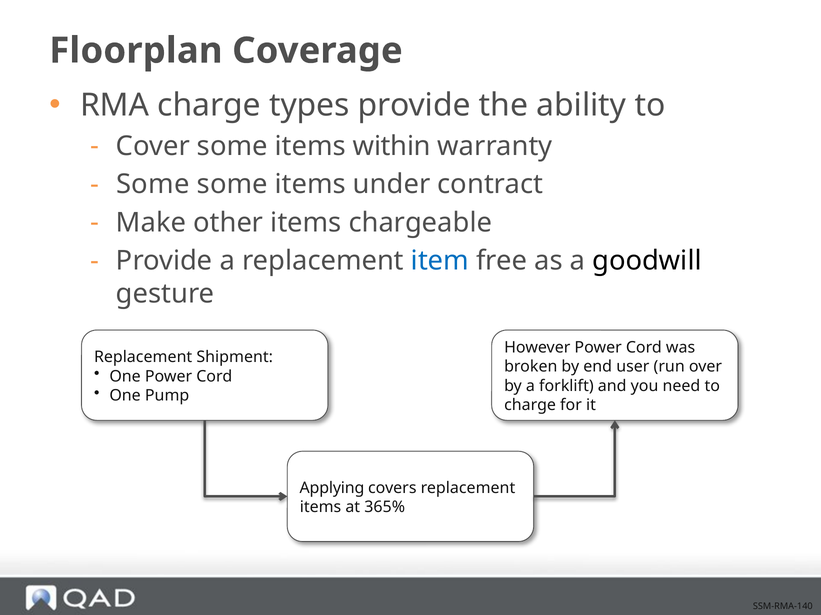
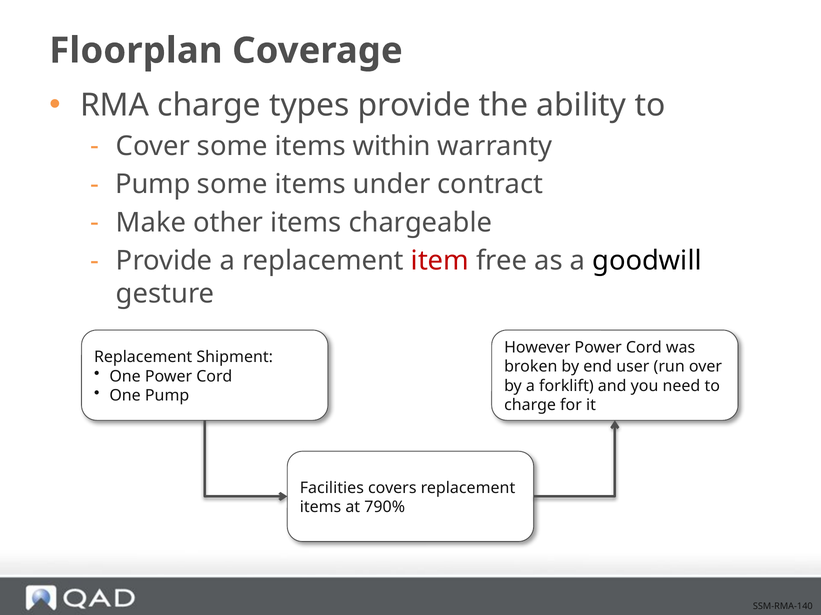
Some: Some -> Pump (153, 185)
item colour: blue -> red (440, 261)
Applying: Applying -> Facilities (332, 488)
365%: 365% -> 790% (385, 508)
